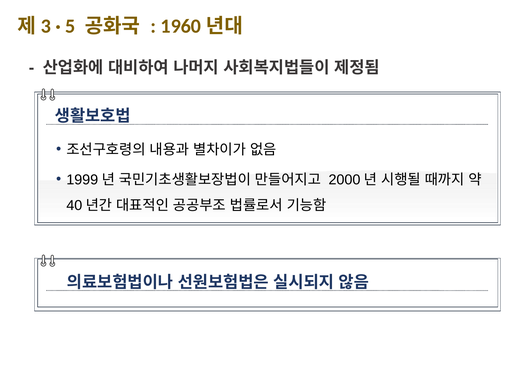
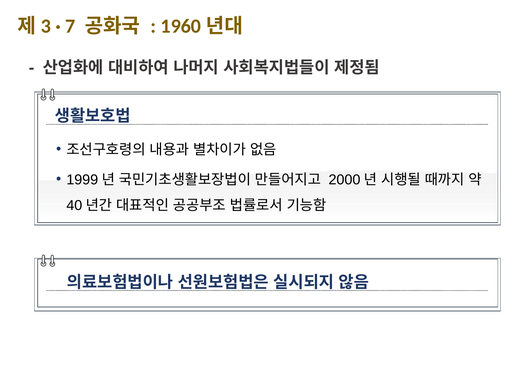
5: 5 -> 7 (70, 26)
